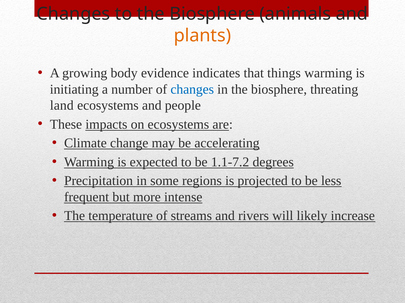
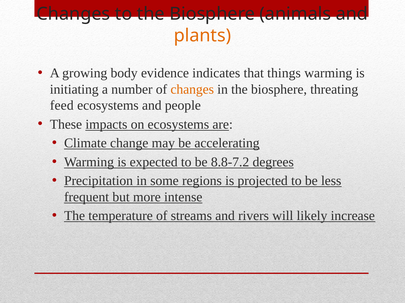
changes colour: blue -> orange (192, 89)
land: land -> feed (62, 106)
1.1-7.2: 1.1-7.2 -> 8.8-7.2 (230, 162)
